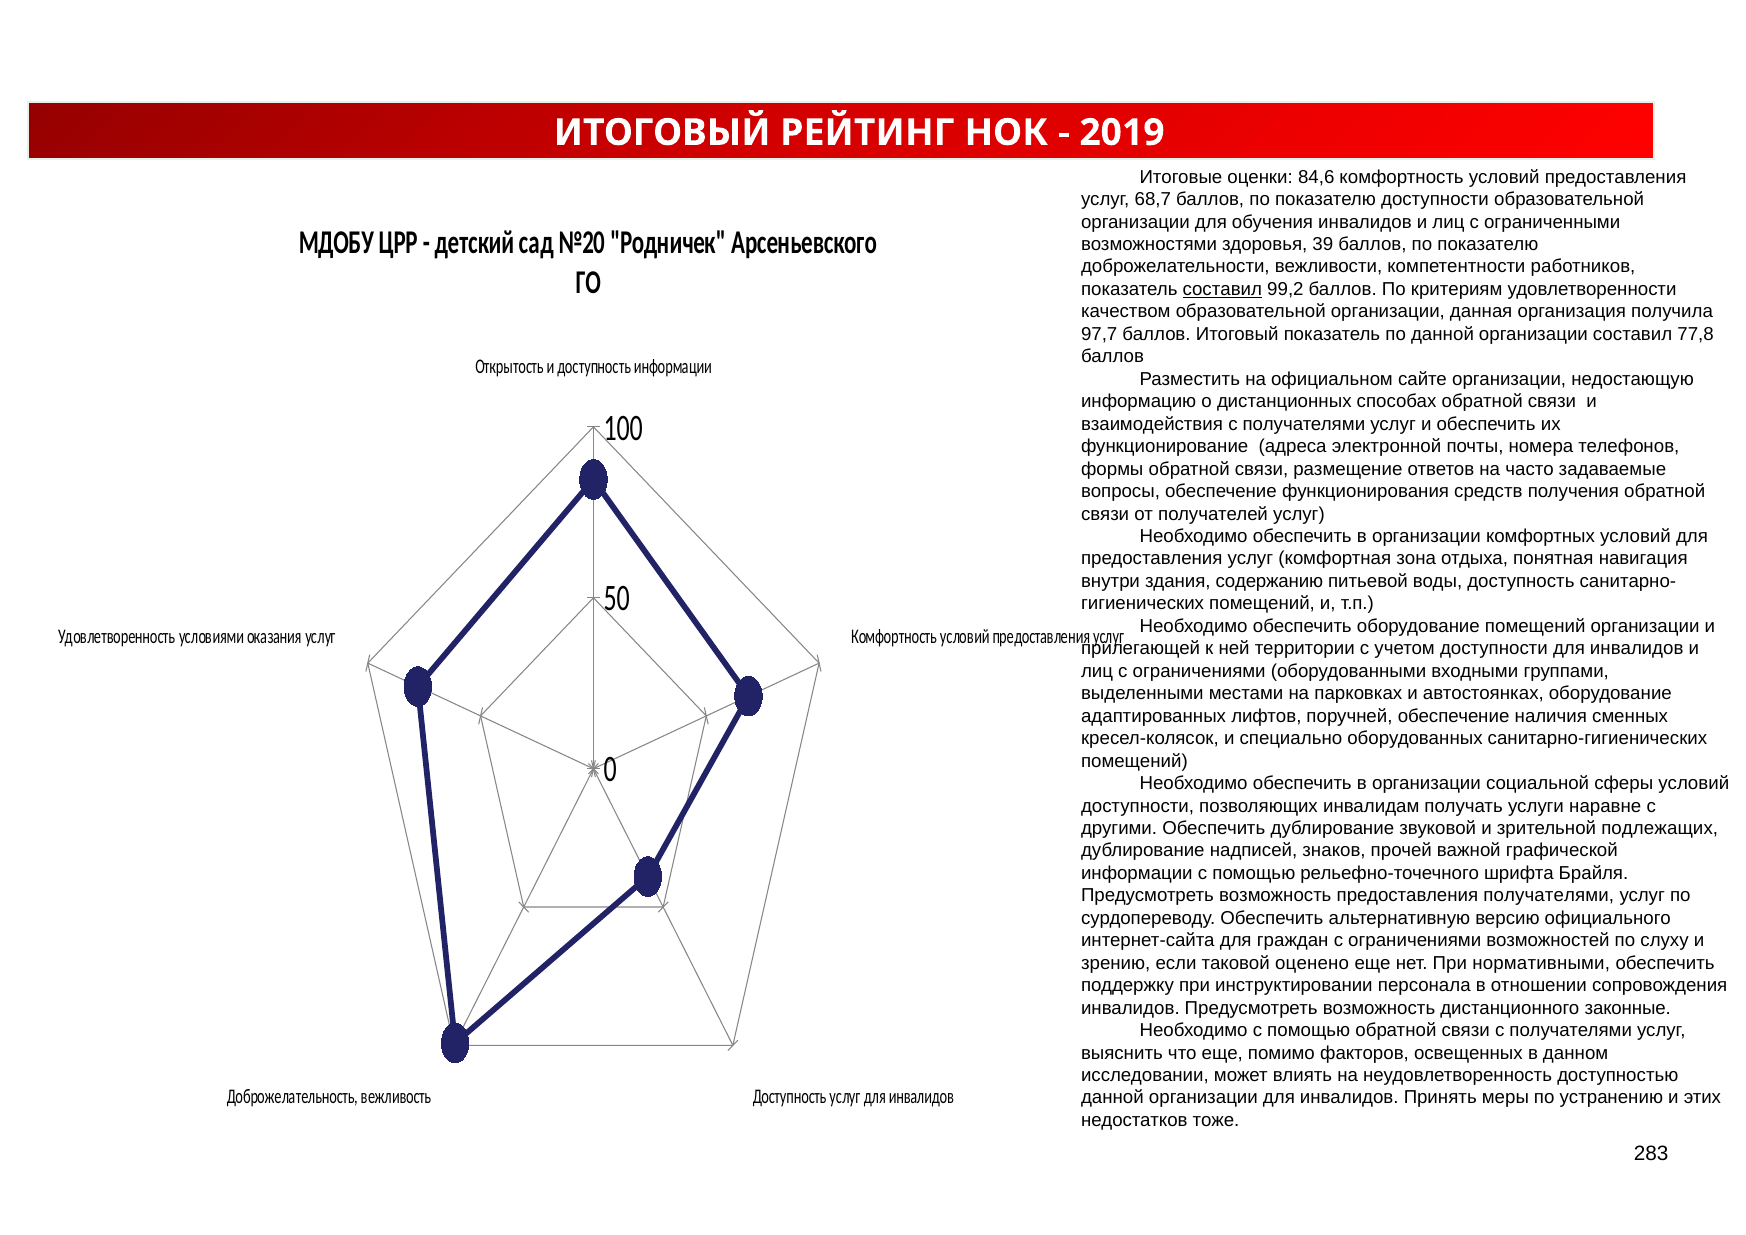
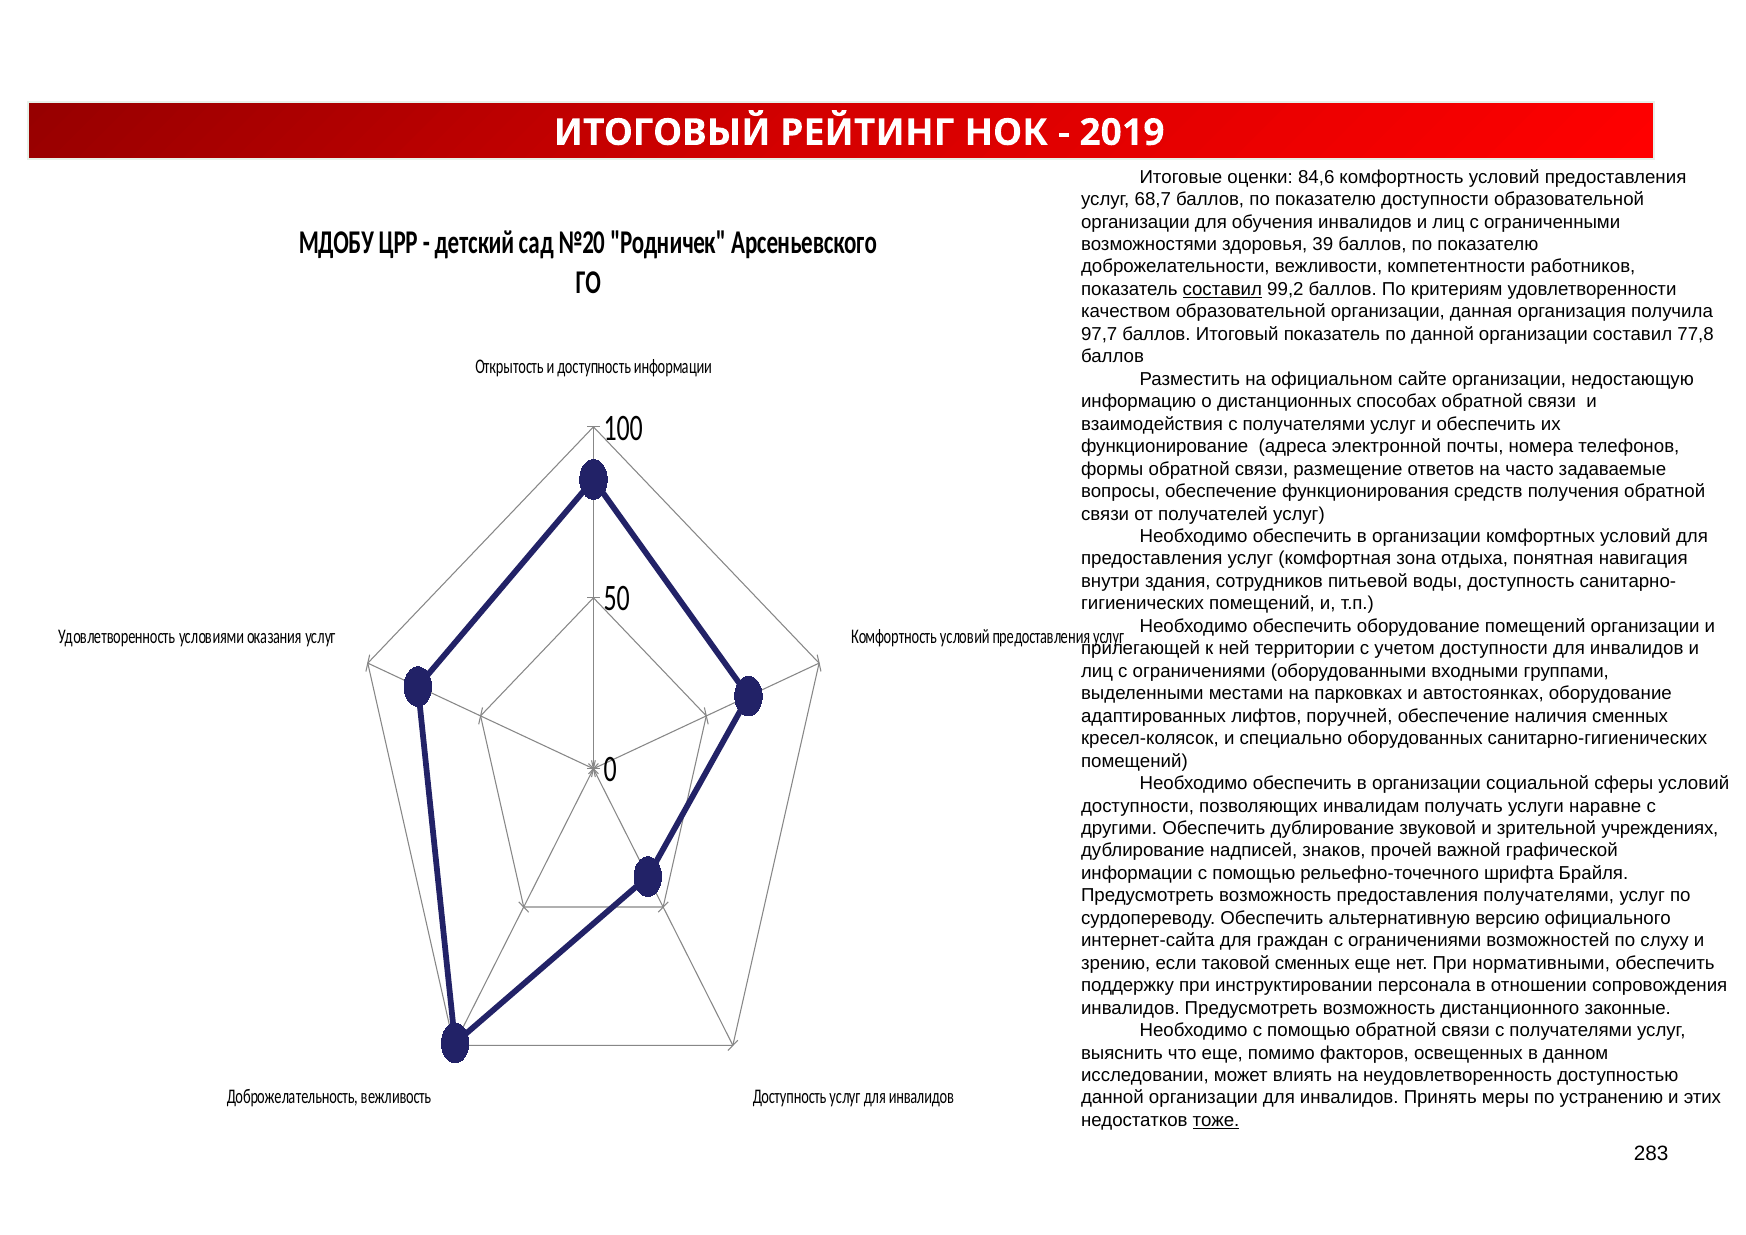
содержанию: содержанию -> сотрудников (1269, 581)
подлежащих: подлежащих -> учреждениях (1660, 828)
таковой оценено: оценено -> сменных (1312, 963)
тоже underline: none -> present (1216, 1120)
